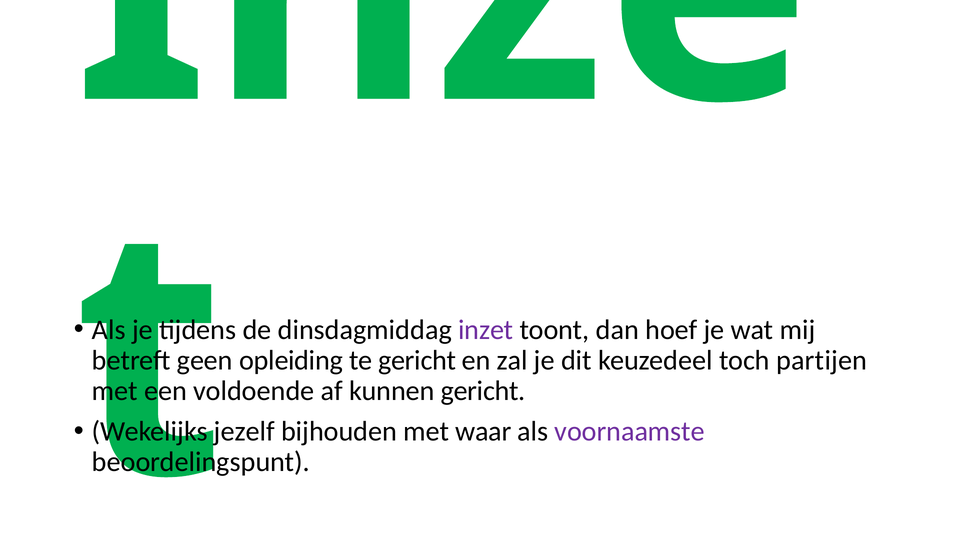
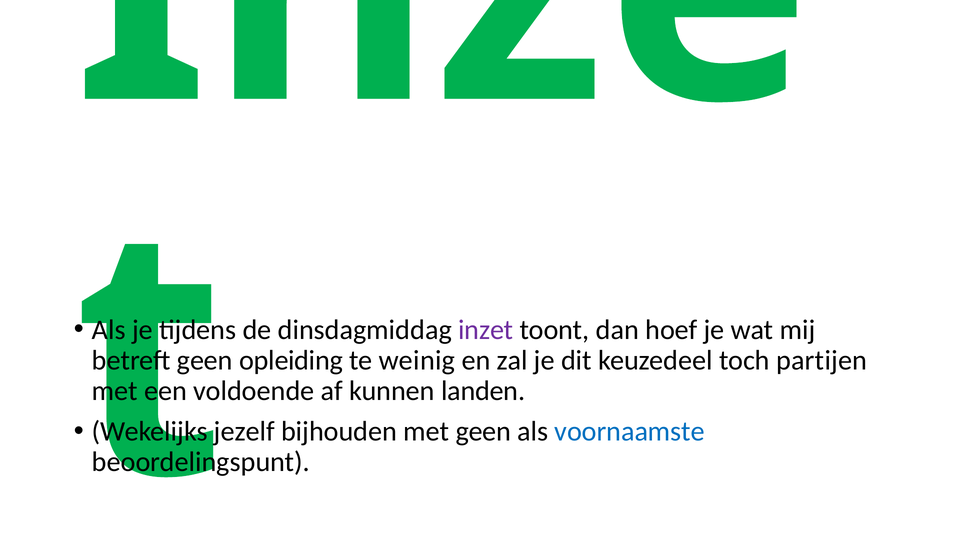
te gericht: gericht -> weinig (417, 360)
kunnen gericht: gericht -> landen (483, 390)
met waar: waar -> geen (483, 431)
voornaamste colour: purple -> blue (630, 431)
